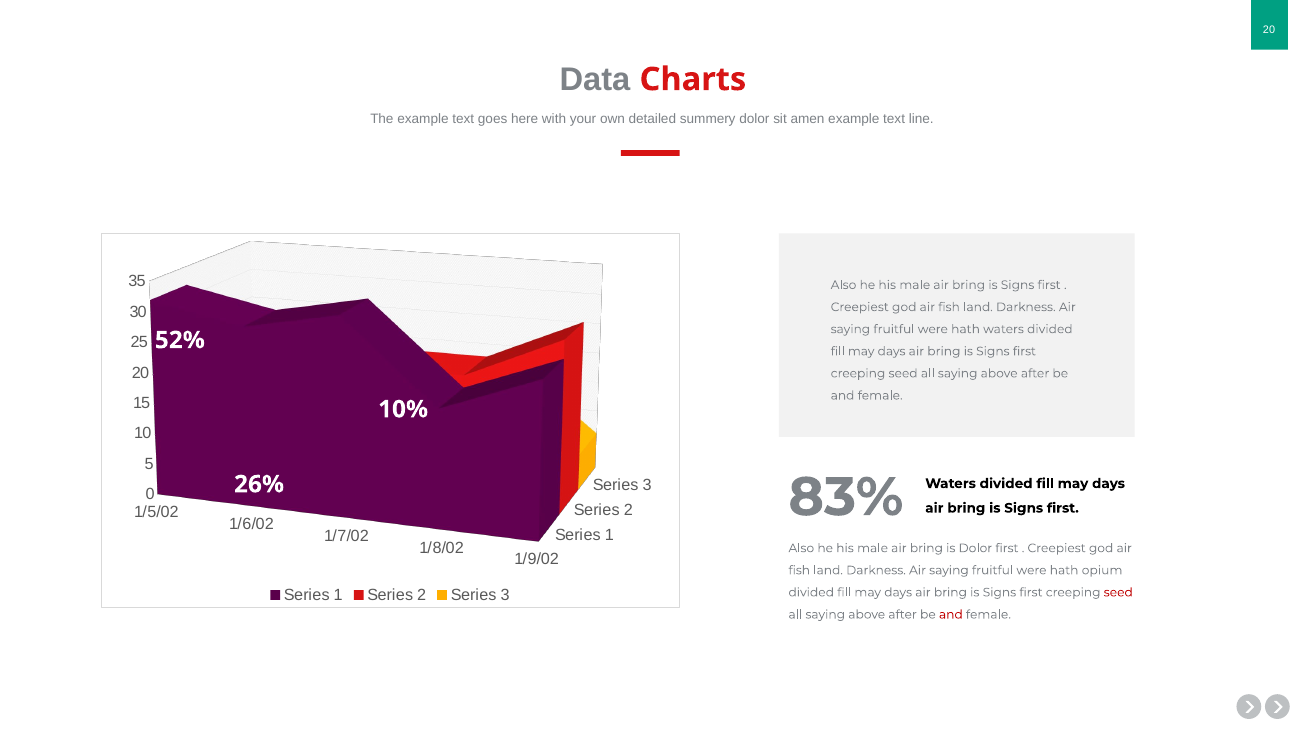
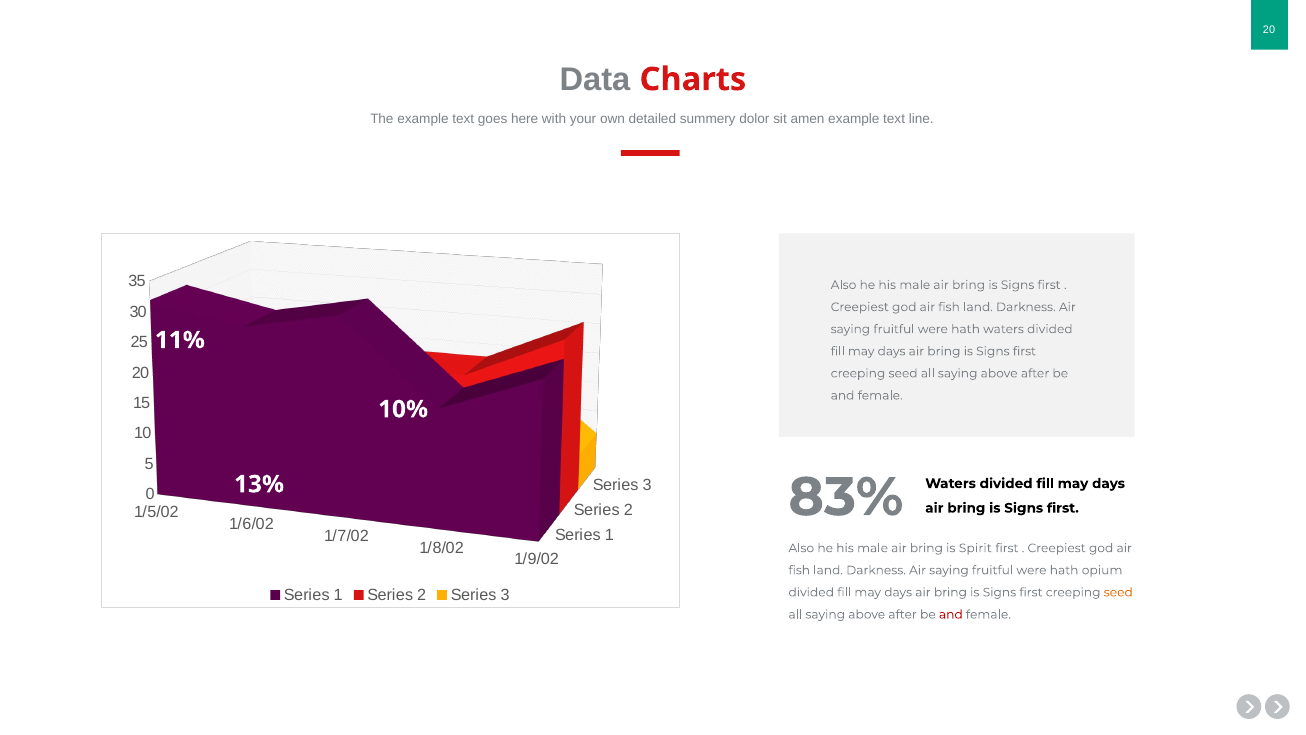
52%: 52% -> 11% (180, 340)
26%: 26% -> 13% (259, 484)
is Dolor: Dolor -> Spirit (975, 548)
seed colour: red -> orange (1118, 592)
